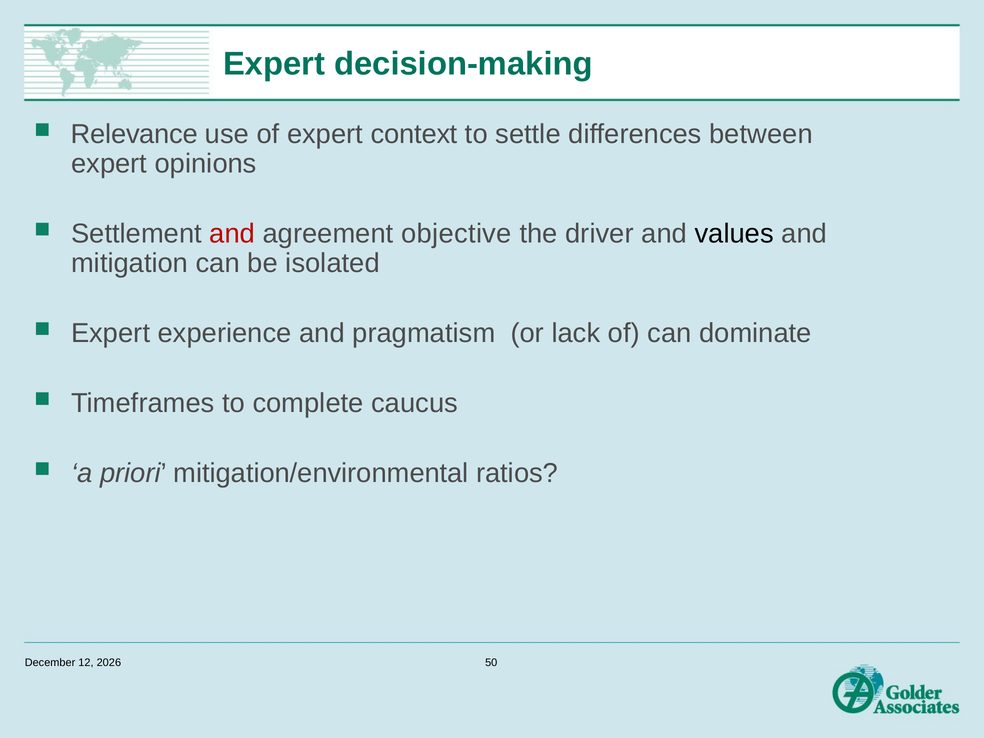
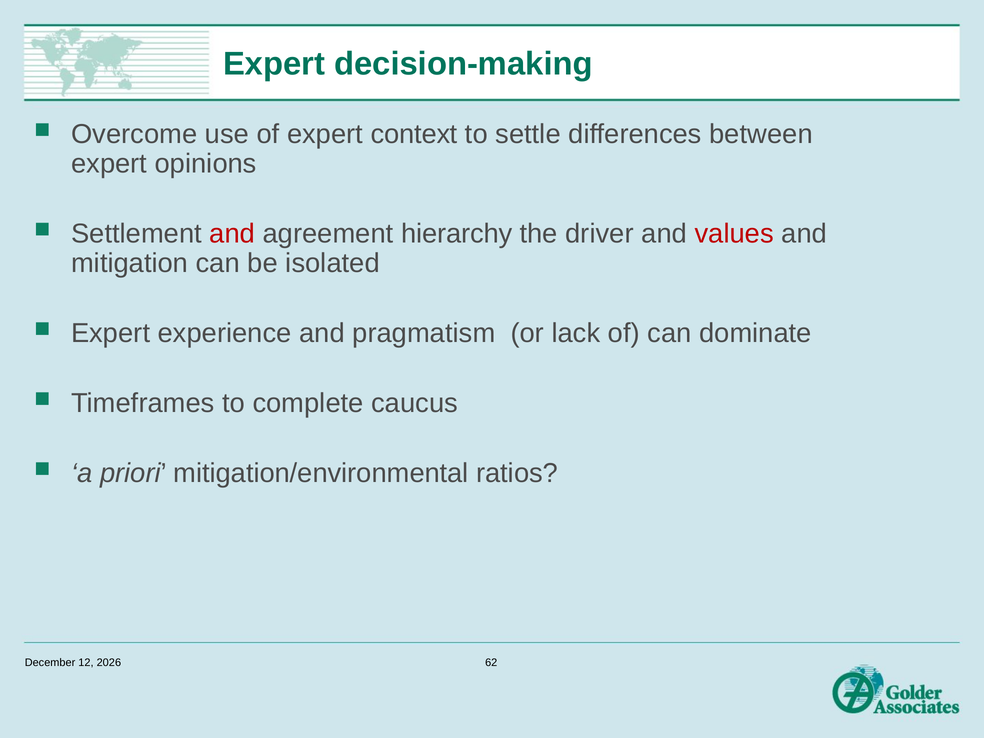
Relevance: Relevance -> Overcome (134, 134)
objective: objective -> hierarchy (457, 234)
values colour: black -> red (734, 234)
50: 50 -> 62 (491, 663)
